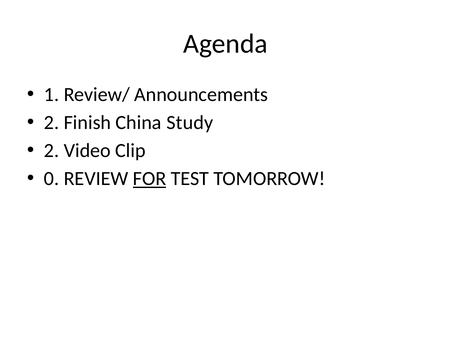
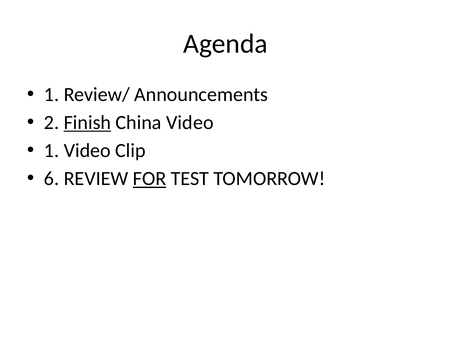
Finish underline: none -> present (87, 123)
China Study: Study -> Video (190, 123)
2: 2 -> 1 (52, 151)
0: 0 -> 6 (52, 179)
